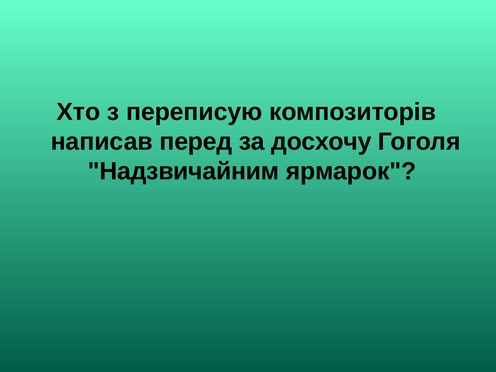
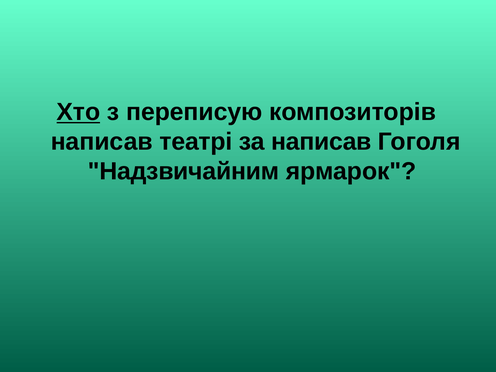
Хто underline: none -> present (78, 112)
перед: перед -> театрі (196, 142)
за досхочу: досхочу -> написав (321, 142)
